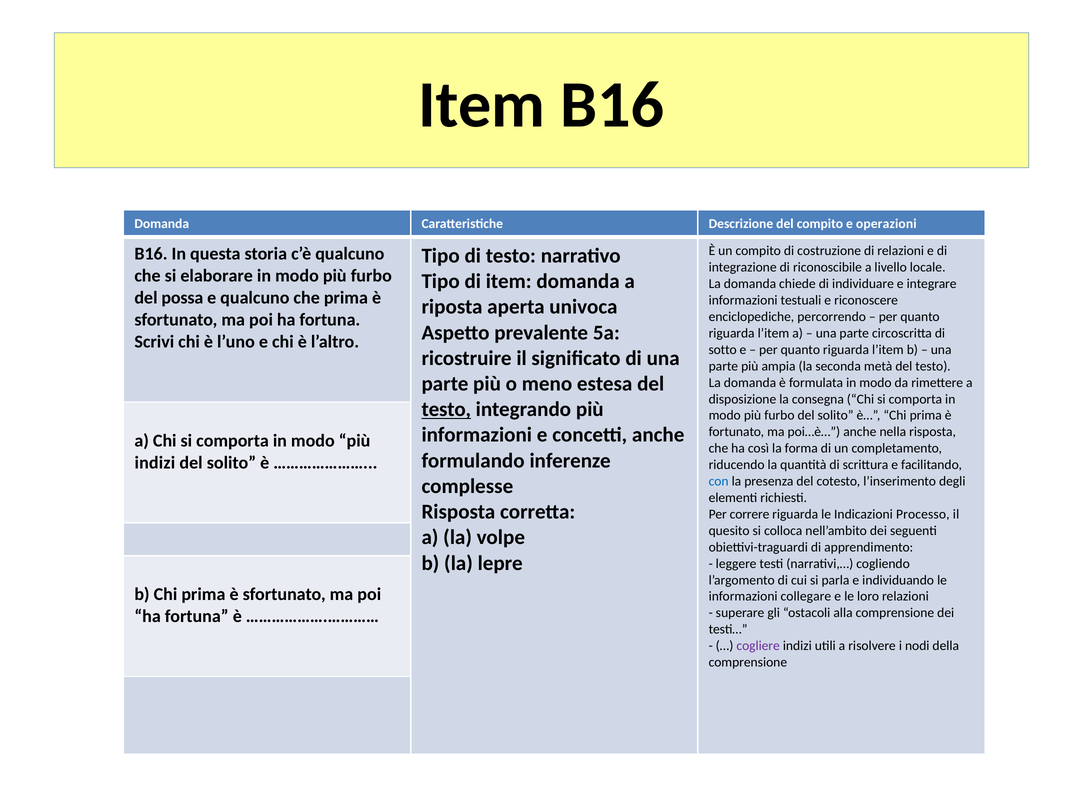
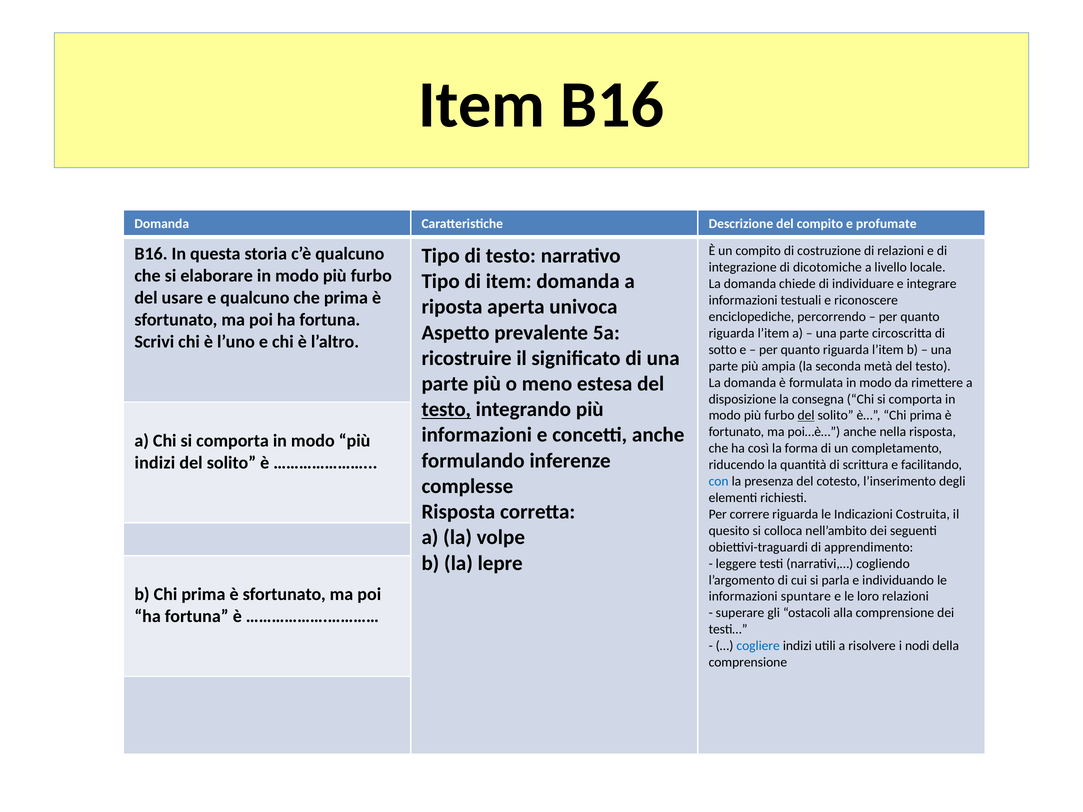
operazioni: operazioni -> profumate (886, 224)
riconoscibile: riconoscibile -> dicotomiche (827, 268)
possa: possa -> usare (182, 298)
del underline: none -> present (806, 416)
Processo: Processo -> Costruita (923, 514)
collegare: collegare -> spuntare (806, 597)
cogliere colour: purple -> blue (758, 646)
